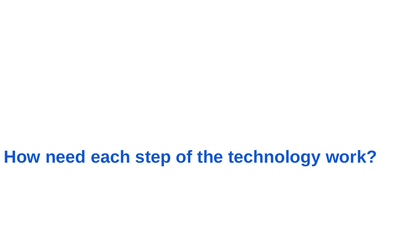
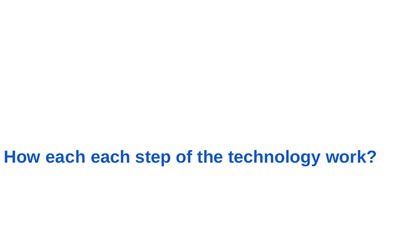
How need: need -> each (66, 157)
